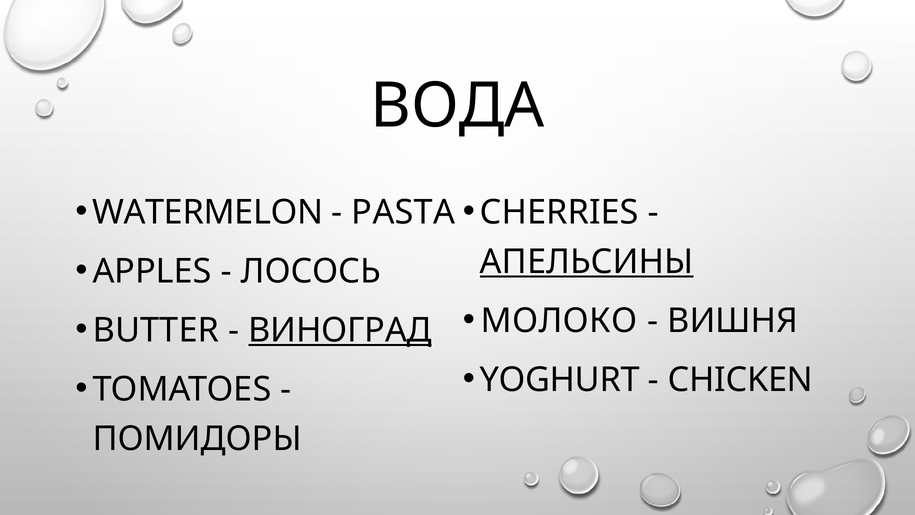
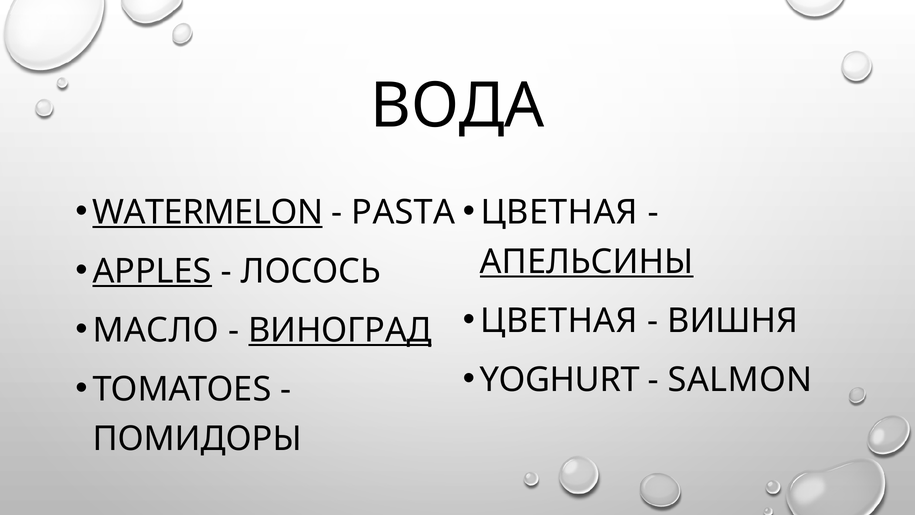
WATERMELON underline: none -> present (208, 212)
CHERRIES: CHERRIES -> ЦВЕТНАЯ (559, 212)
APPLES underline: none -> present (152, 271)
МОЛОКО: МОЛОКО -> ЦВЕТНАЯ (559, 321)
BUTTER: BUTTER -> МАСЛО (156, 330)
CHICKEN: CHICKEN -> SALMON (740, 380)
